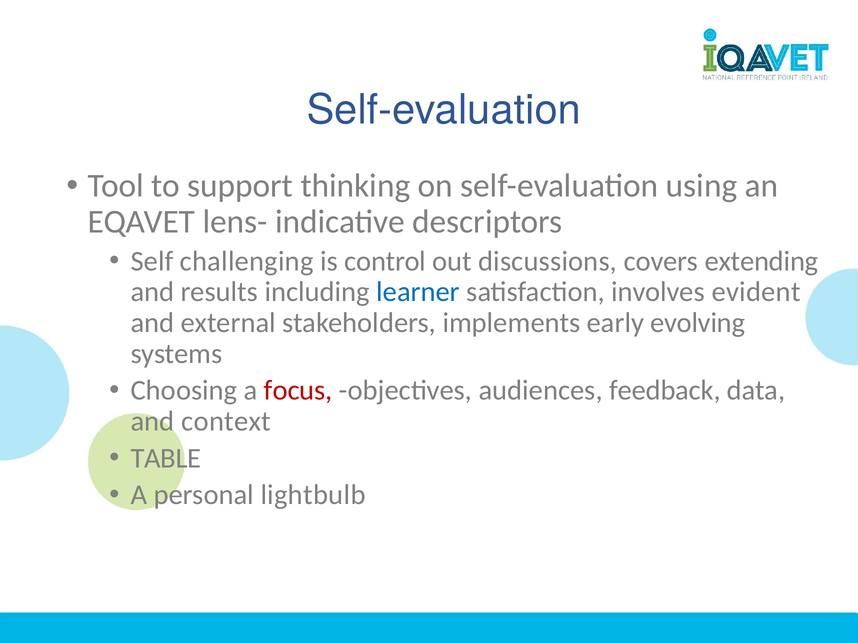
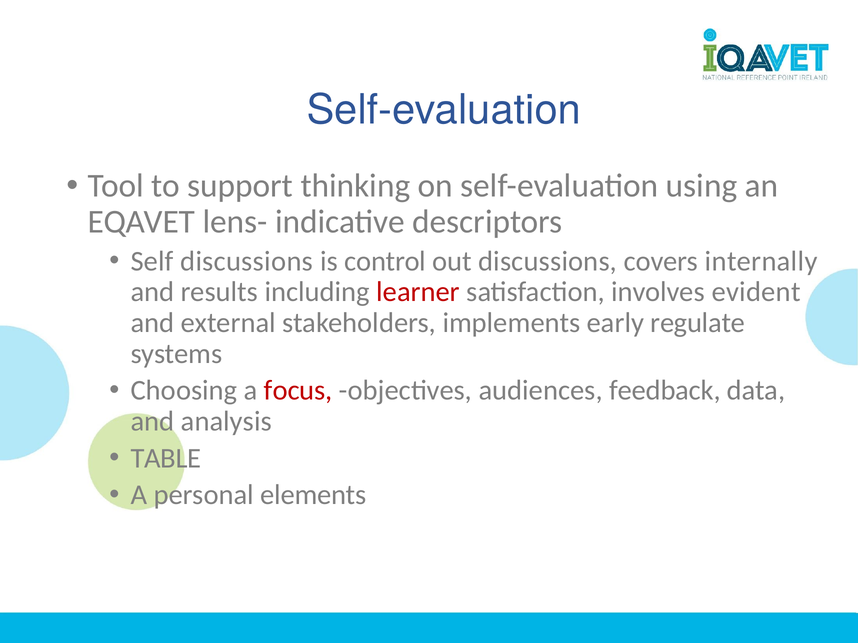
Self challenging: challenging -> discussions (247, 261)
extending: extending -> internally (761, 261)
learner colour: blue -> red (418, 292)
evolving: evolving -> regulate (698, 323)
context: context -> analysis (226, 422)
lightbulb: lightbulb -> elements (313, 495)
